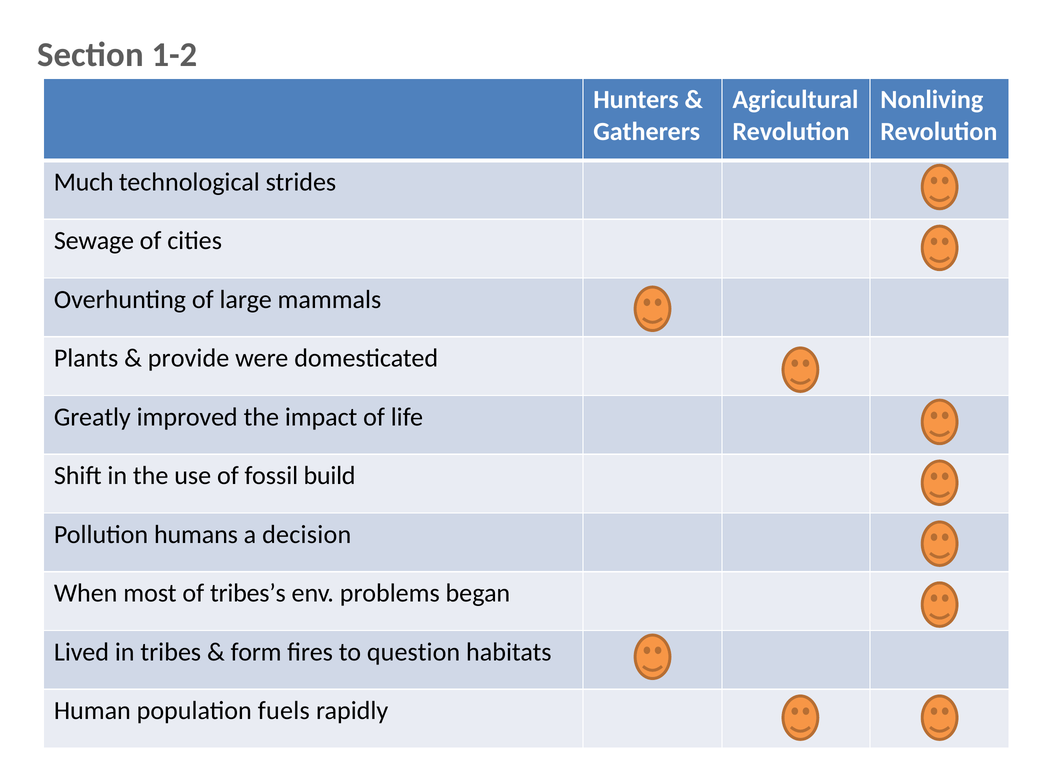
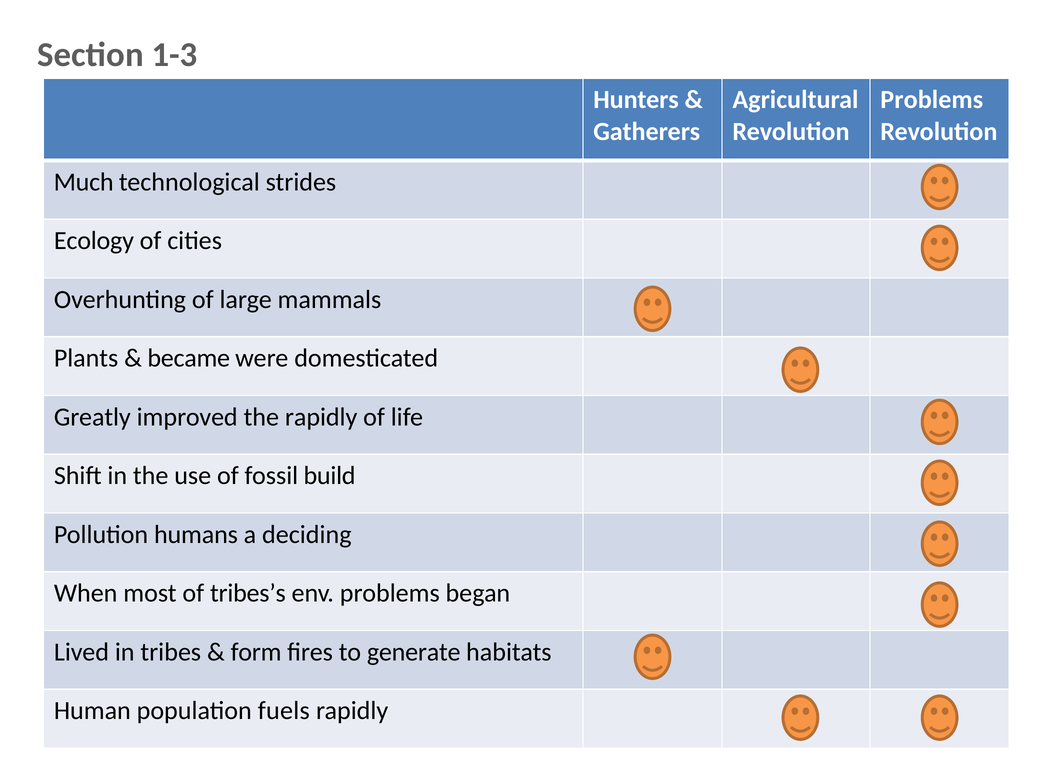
1-2: 1-2 -> 1-3 (175, 55)
Nonliving: Nonliving -> Problems (932, 100)
Sewage: Sewage -> Ecology (94, 241)
provide: provide -> became (189, 358)
the impact: impact -> rapidly (321, 417)
decision: decision -> deciding (307, 534)
question: question -> generate (414, 652)
